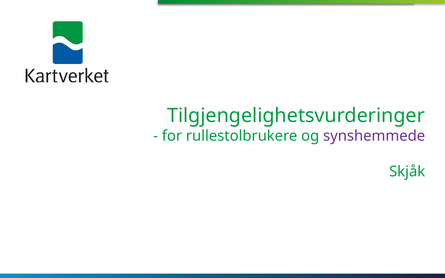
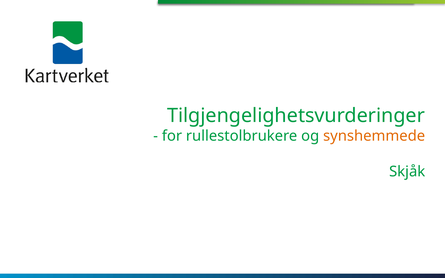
synshemmede colour: purple -> orange (374, 136)
